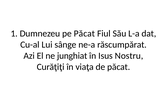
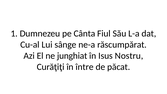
pe Păcat: Păcat -> Cânta (84, 33)
viaţa: viaţa -> între (85, 67)
